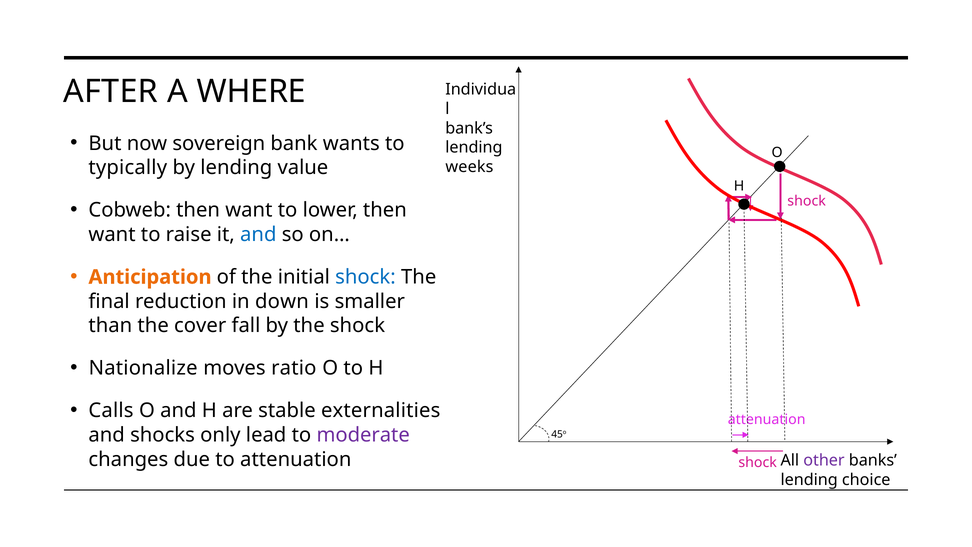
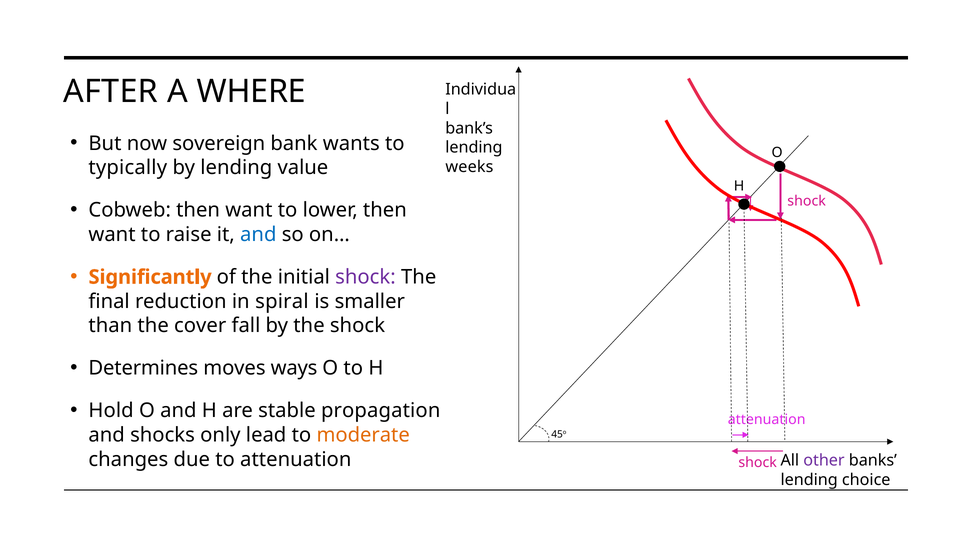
Anticipation: Anticipation -> Significantly (150, 277)
shock colour: blue -> purple (365, 277)
down: down -> spiral (282, 301)
Nationalize: Nationalize -> Determines (143, 368)
ratio: ratio -> ways (294, 368)
Calls: Calls -> Hold (111, 411)
externalities: externalities -> propagation (381, 411)
moderate colour: purple -> orange (363, 435)
